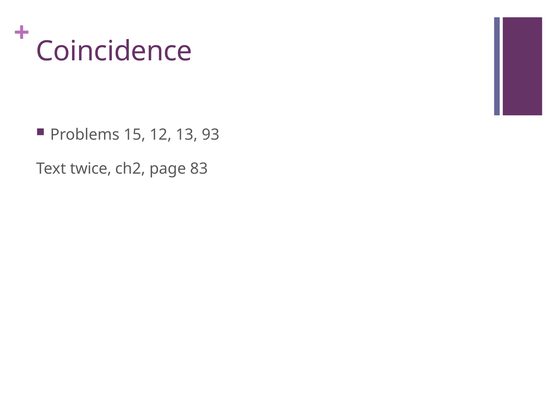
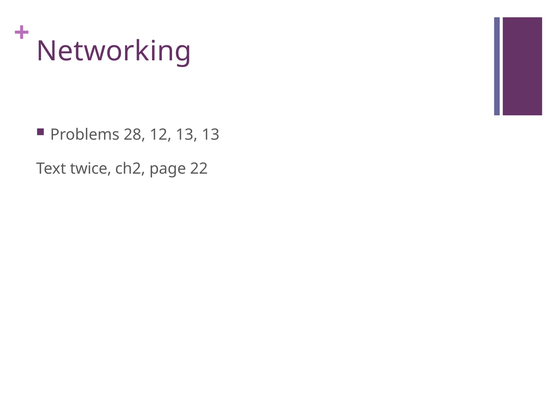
Coincidence: Coincidence -> Networking (114, 51)
15: 15 -> 28 (135, 135)
13 93: 93 -> 13 (211, 135)
83: 83 -> 22 (199, 169)
